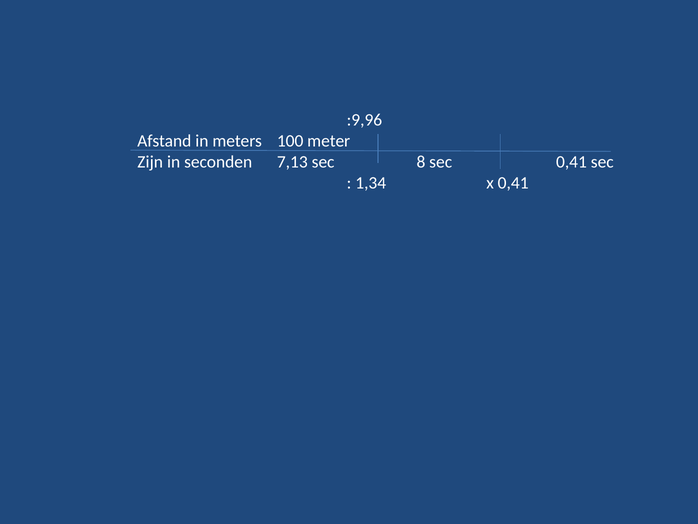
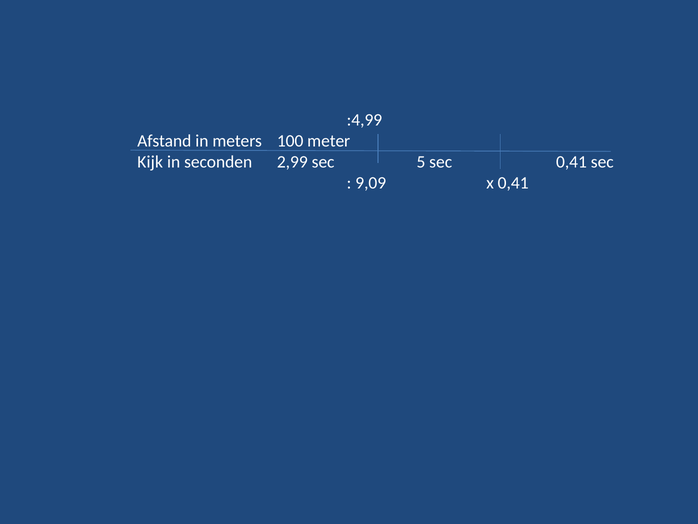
:9,96: :9,96 -> :4,99 (364, 120)
Zijn: Zijn -> Kijk (150, 162)
7,13: 7,13 -> 2,99 (292, 162)
8: 8 -> 5 (421, 162)
1,34: 1,34 -> 9,09 (371, 183)
